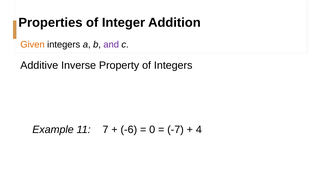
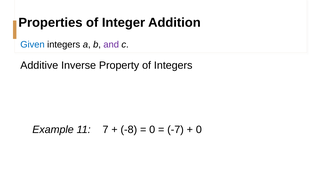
Given colour: orange -> blue (33, 45)
-6: -6 -> -8 (129, 130)
4: 4 -> 0 (199, 130)
